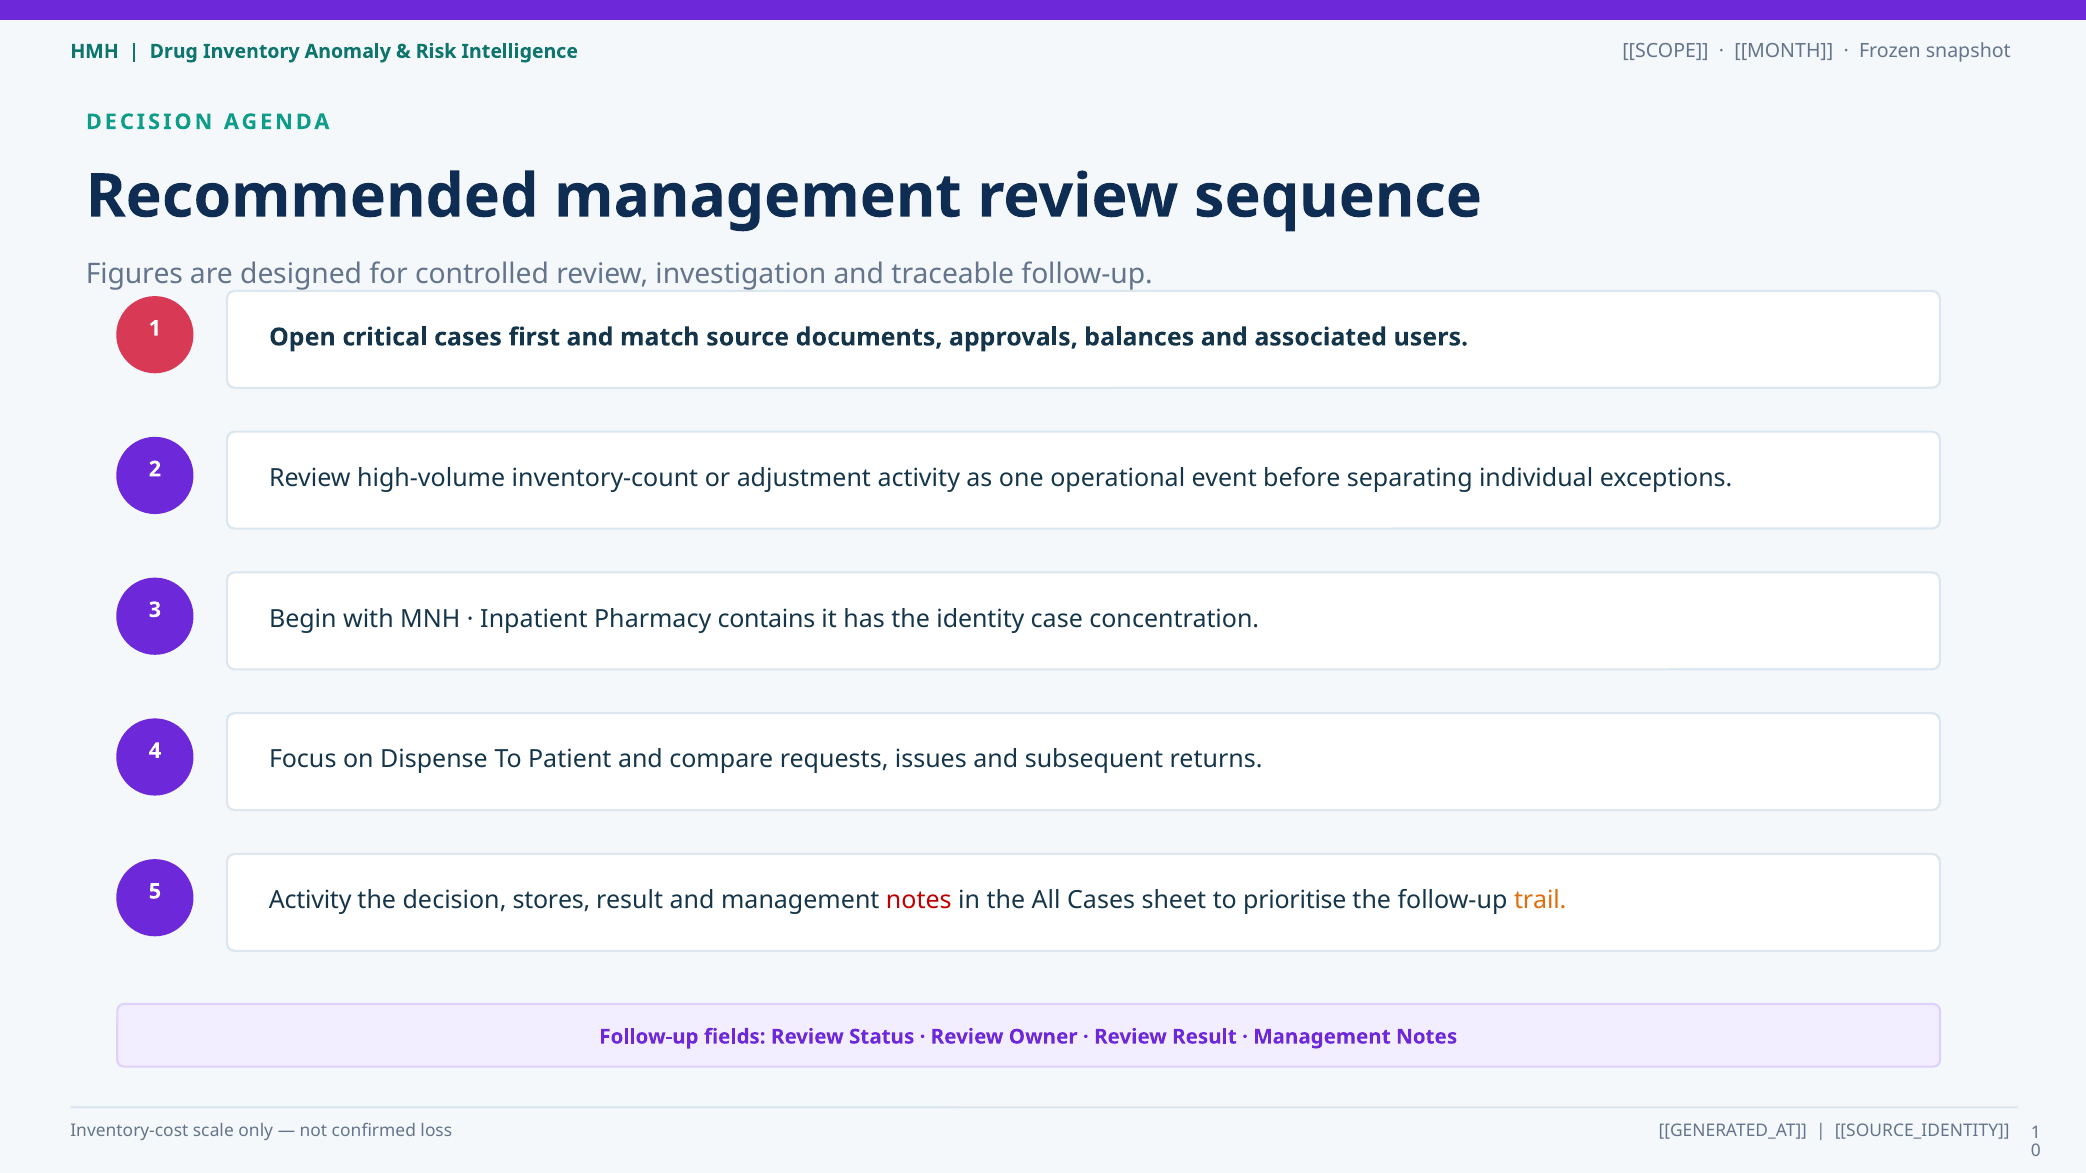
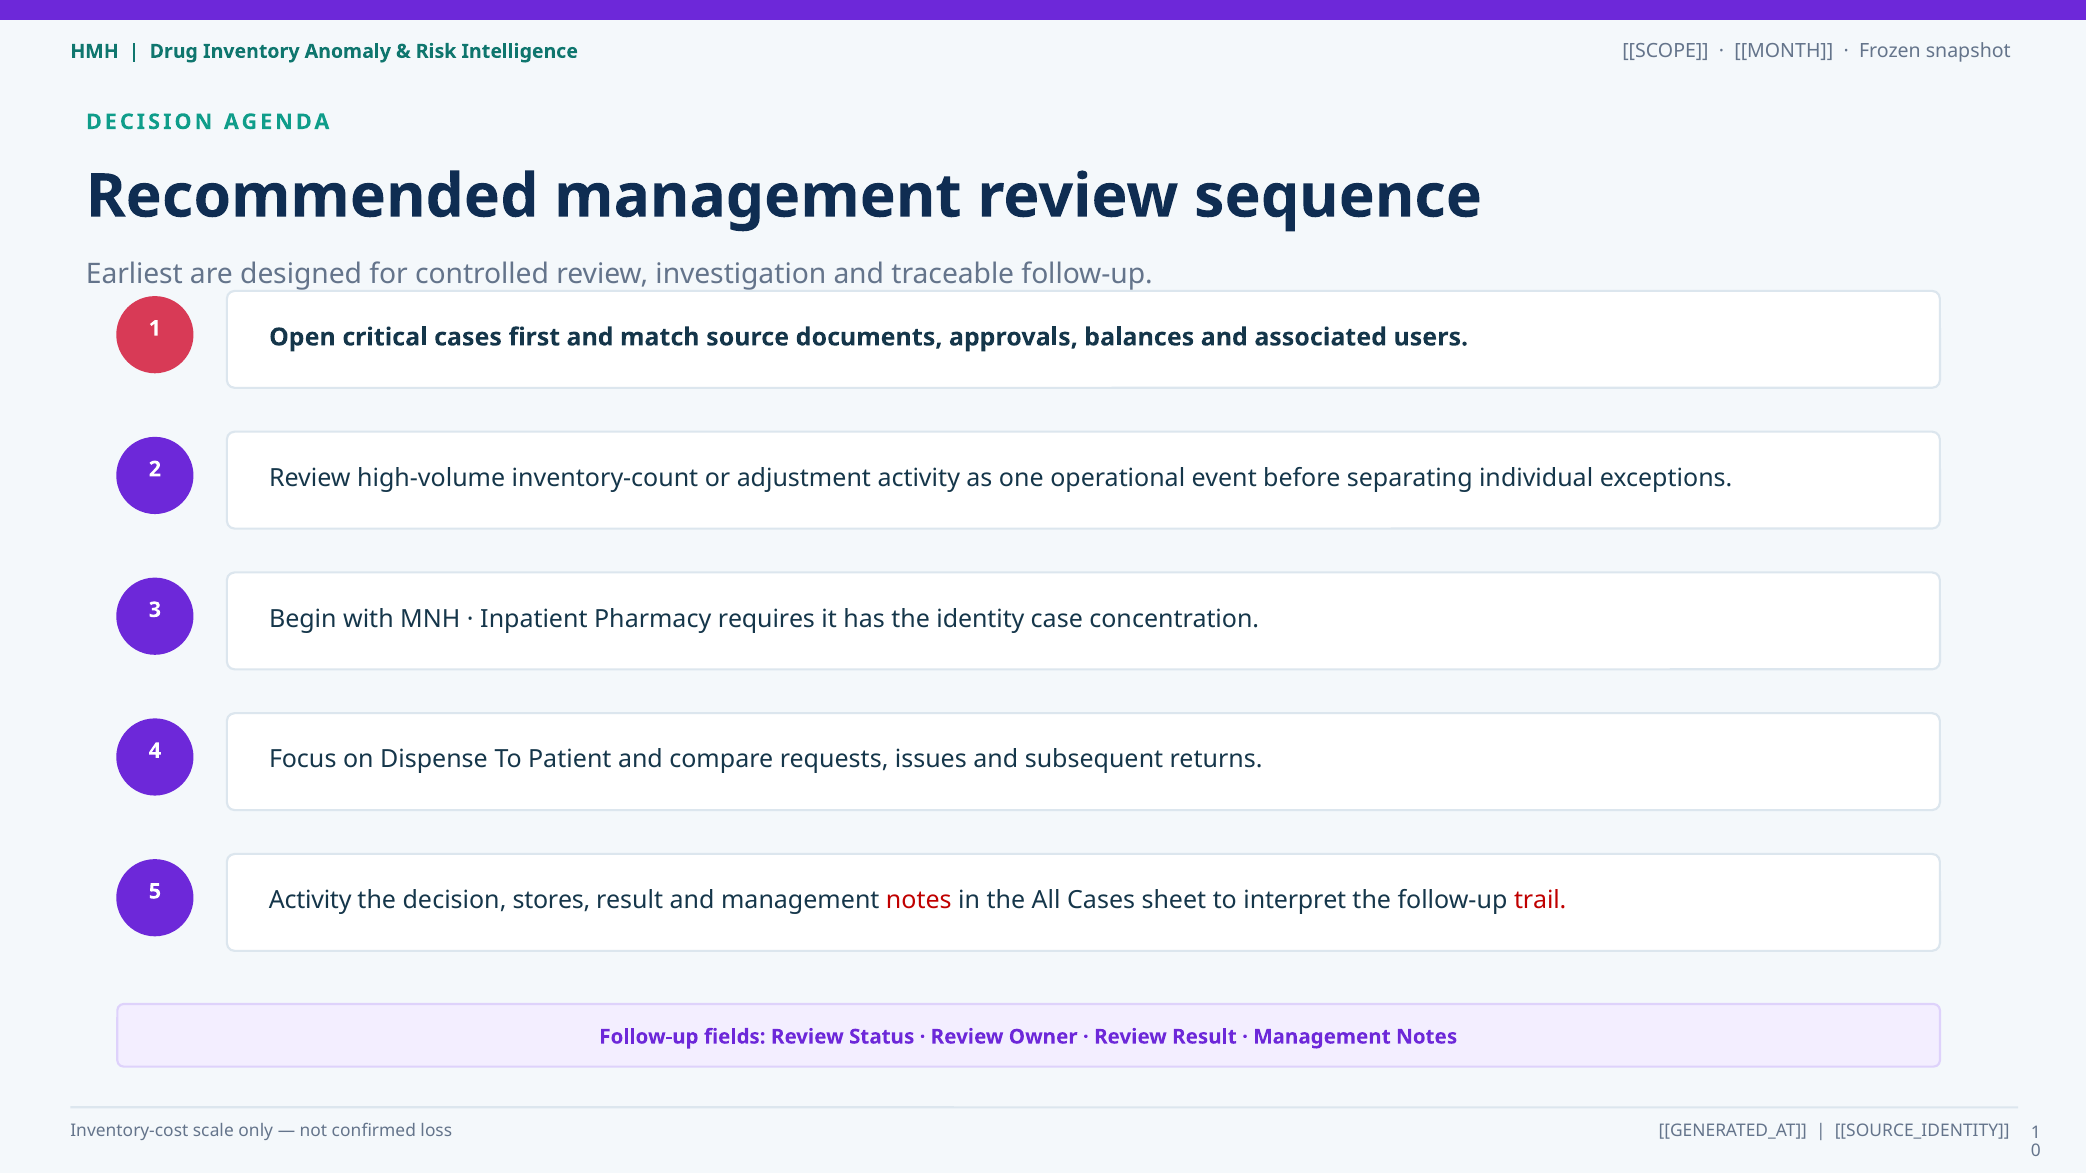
Figures: Figures -> Earliest (134, 274)
contains: contains -> requires (766, 619)
prioritise: prioritise -> interpret (1295, 901)
trail colour: orange -> red (1540, 901)
